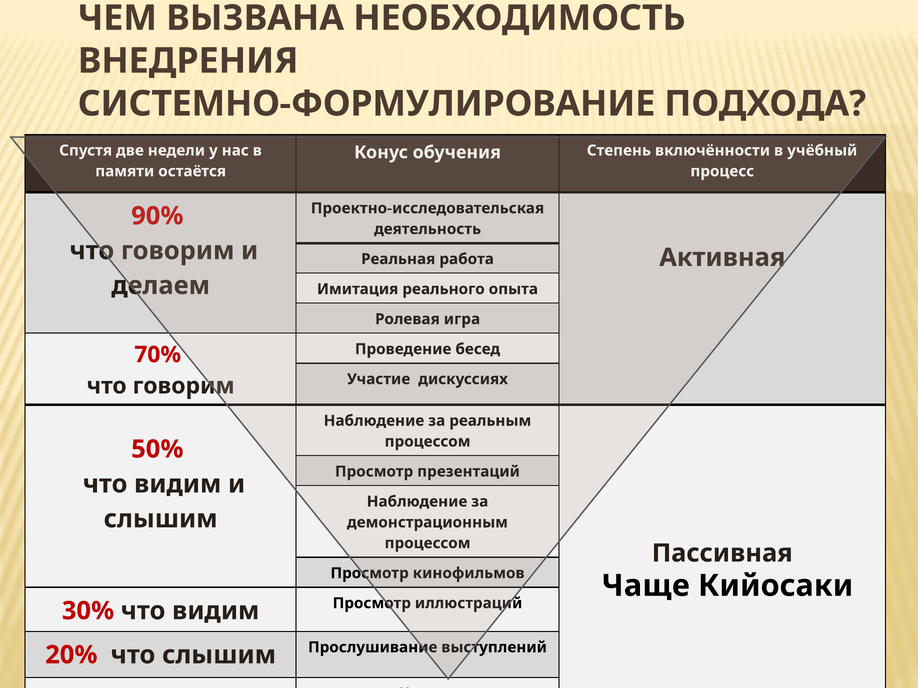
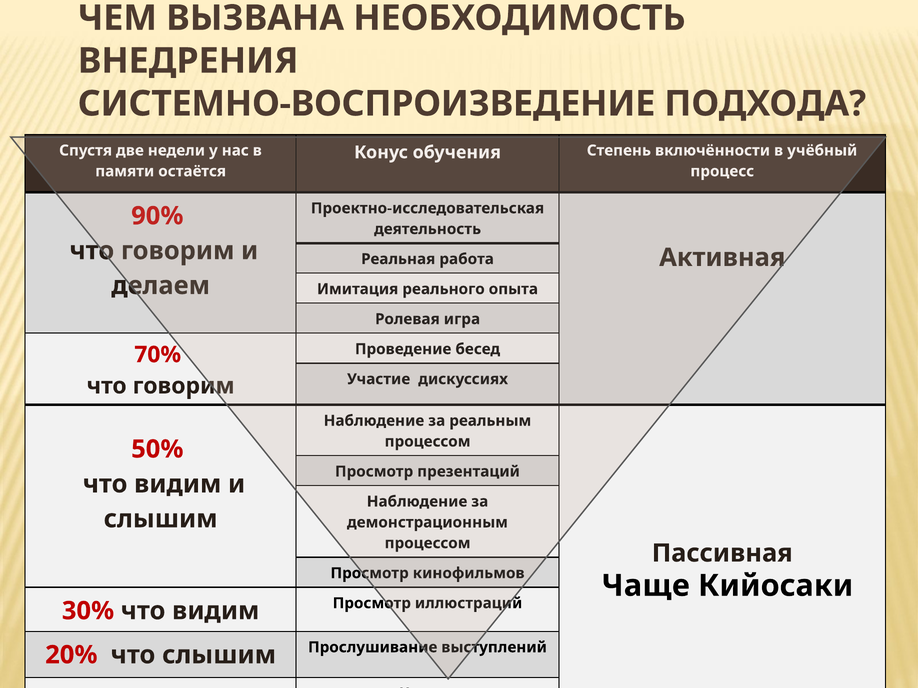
СИСТЕМНО-ФОРМУЛИРОВАНИЕ: СИСТЕМНО-ФОРМУЛИРОВАНИЕ -> СИСТЕМНО-ВОСПРОИЗВЕДЕНИЕ (367, 104)
